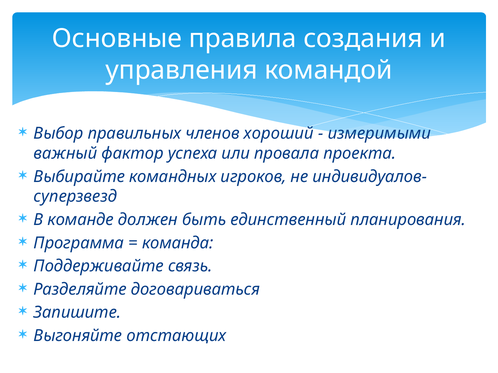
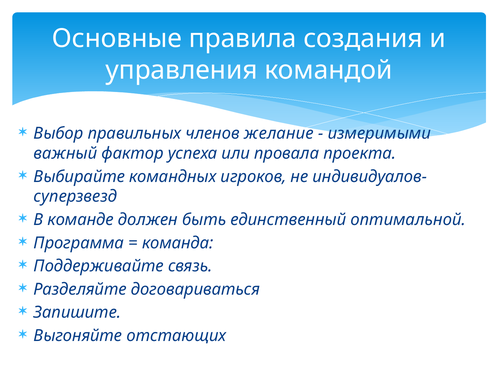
хороший: хороший -> желание (279, 134)
планирования: планирования -> оптимальной (408, 220)
